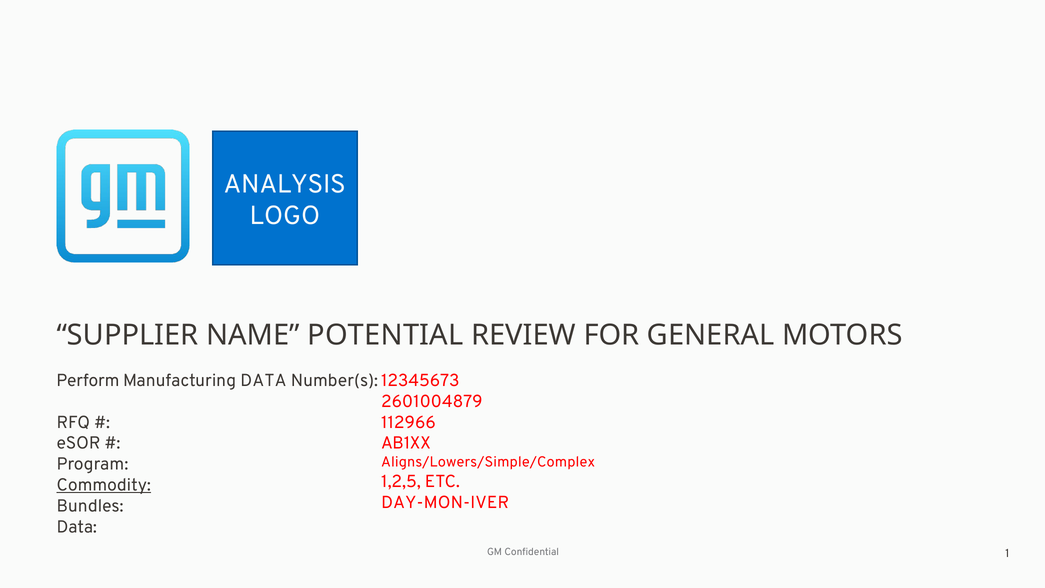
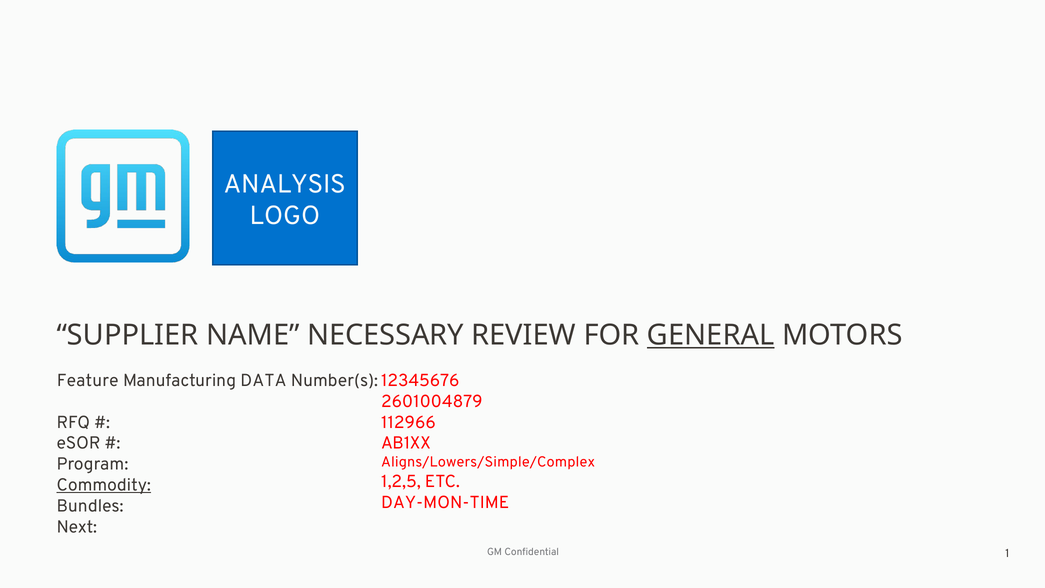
POTENTIAL: POTENTIAL -> NECESSARY (386, 335)
GENERAL underline: none -> present (711, 335)
Perform: Perform -> Feature (88, 380)
12345673: 12345673 -> 12345676 (420, 380)
DAY-MON-IVER: DAY-MON-IVER -> DAY-MON-TIME (445, 502)
Data: Data -> Next (77, 527)
